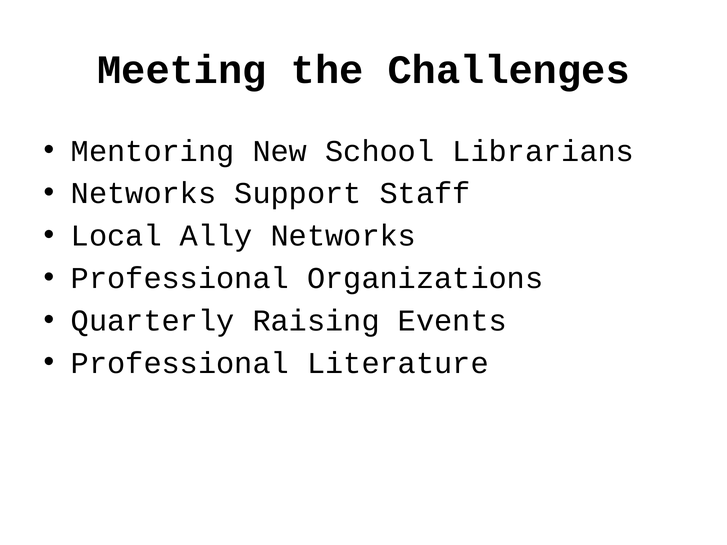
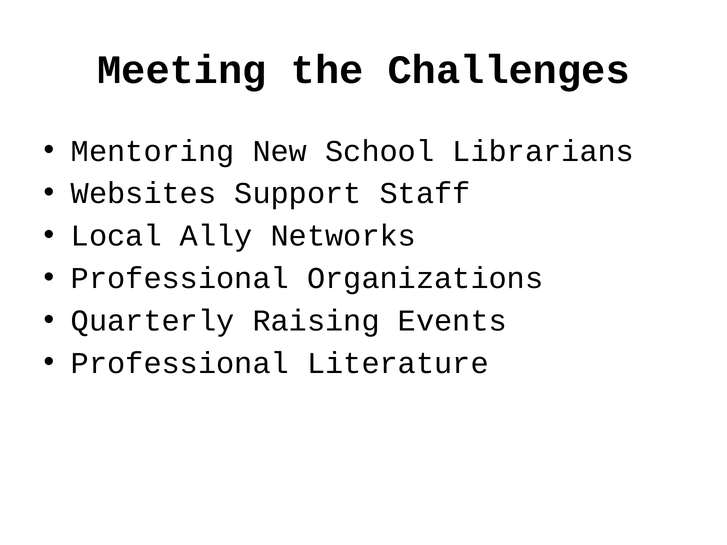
Networks: Networks -> Websites (144, 194)
